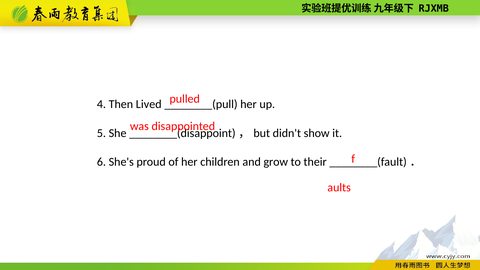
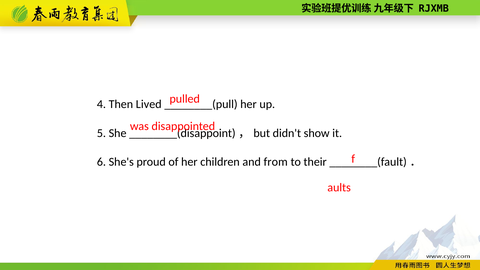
grow: grow -> from (276, 162)
